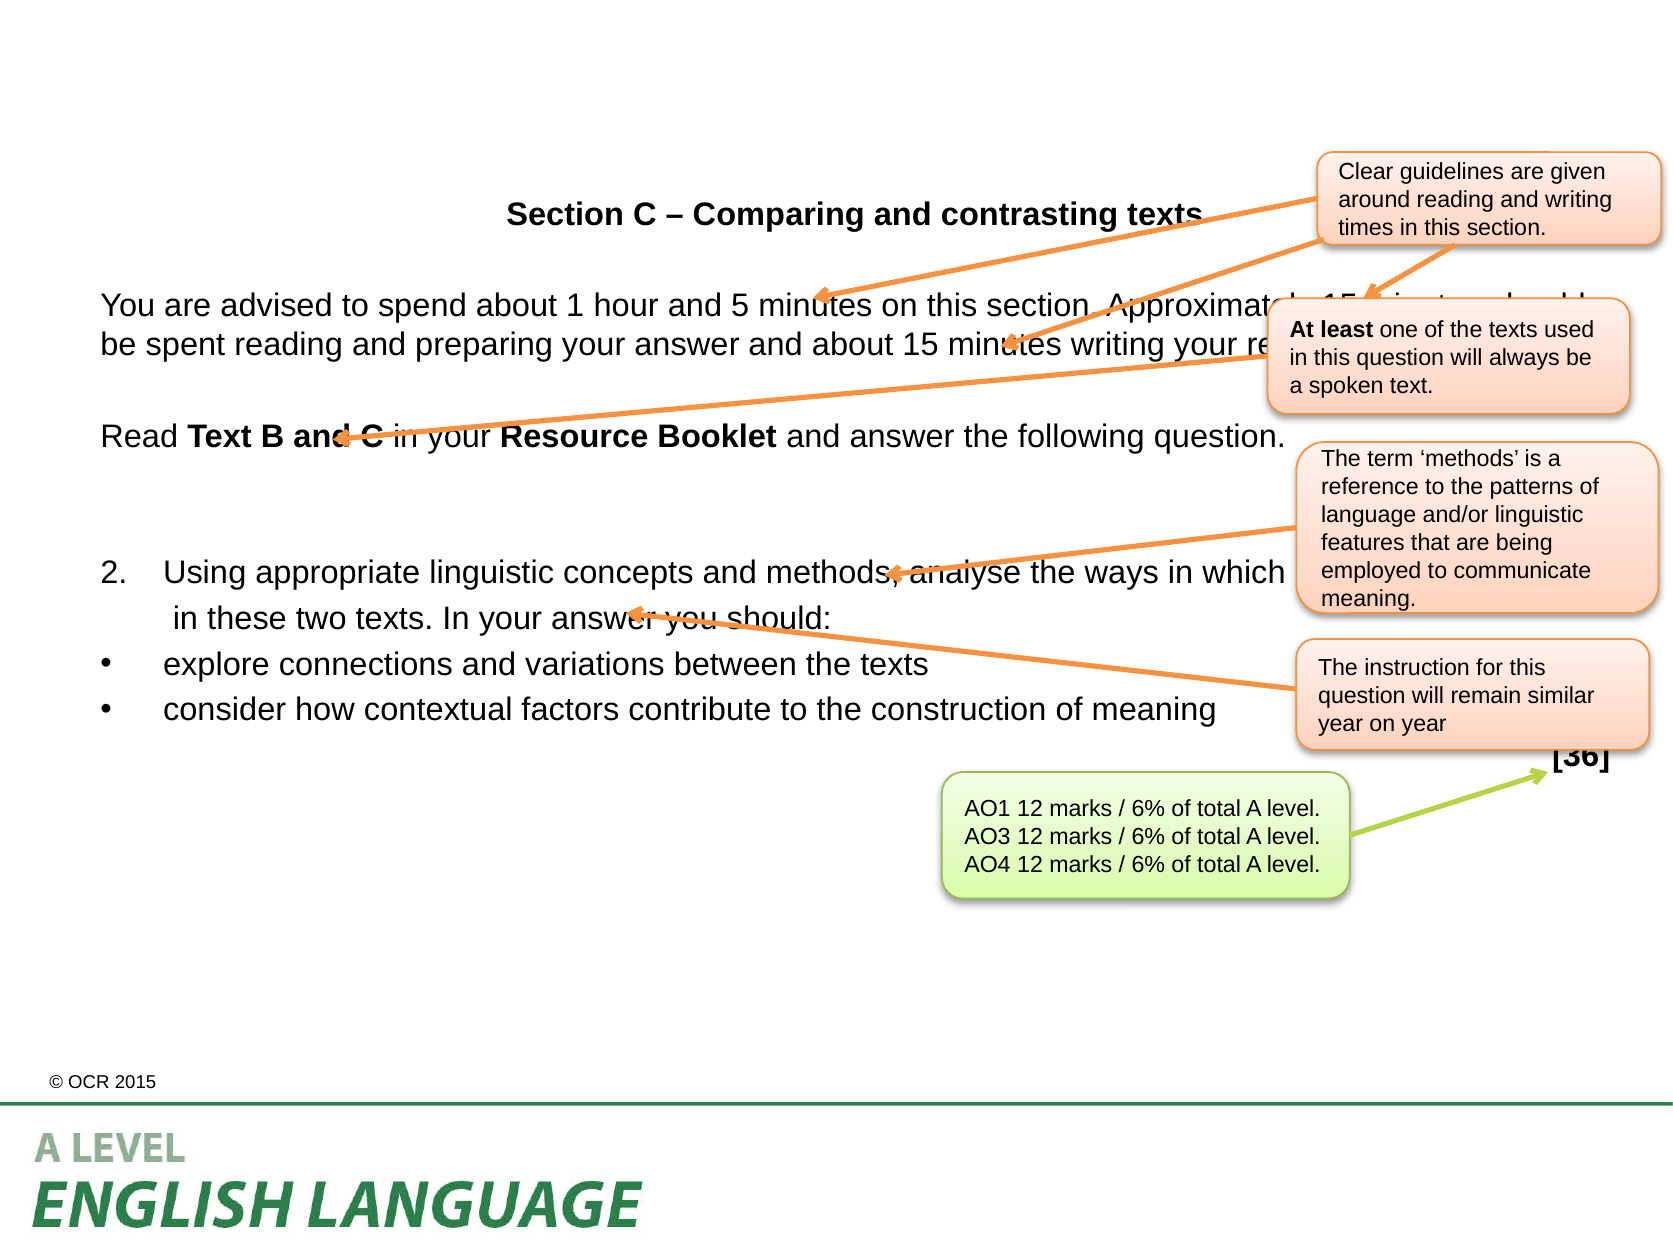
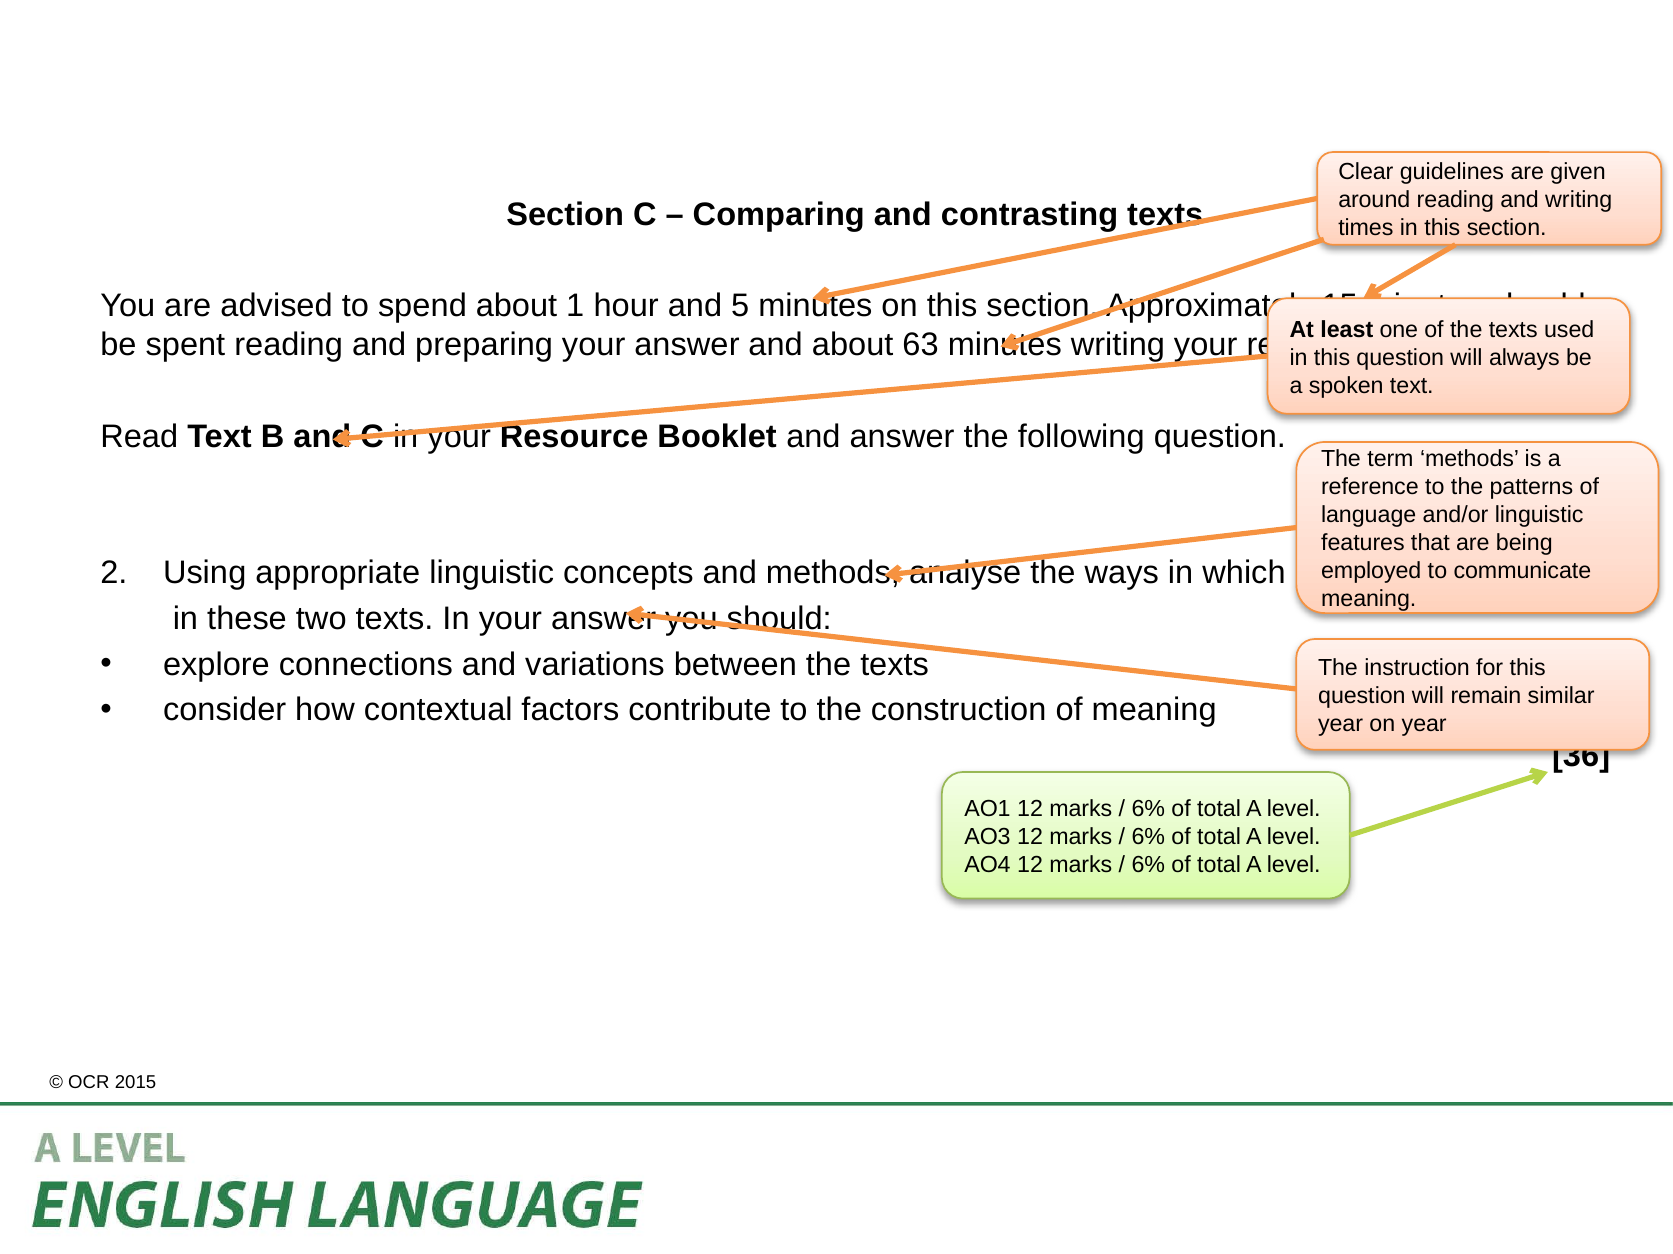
about 15: 15 -> 63 (921, 345)
